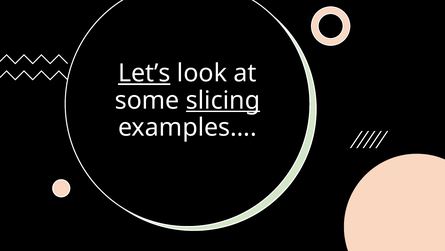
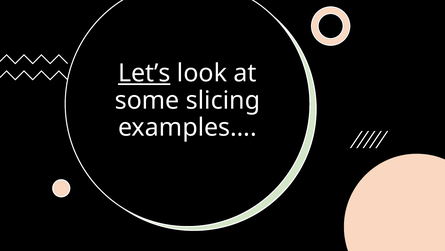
slicing underline: present -> none (223, 100)
